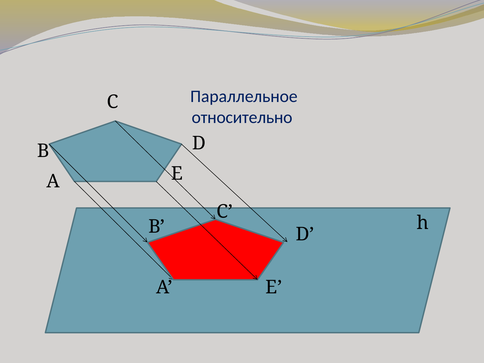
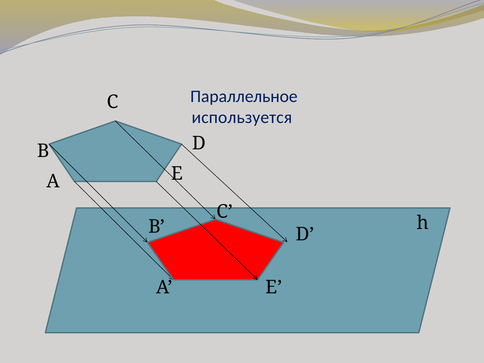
относительно: относительно -> используется (242, 117)
